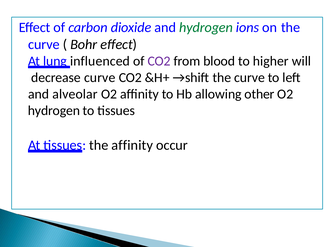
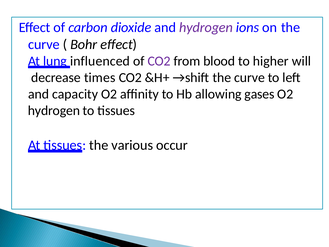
hydrogen colour: green -> purple (206, 27)
decrease curve: curve -> times (100, 78)
alveolar: alveolar -> capacity (75, 94)
other: other -> gases (259, 94)
the affinity: affinity -> various (132, 145)
